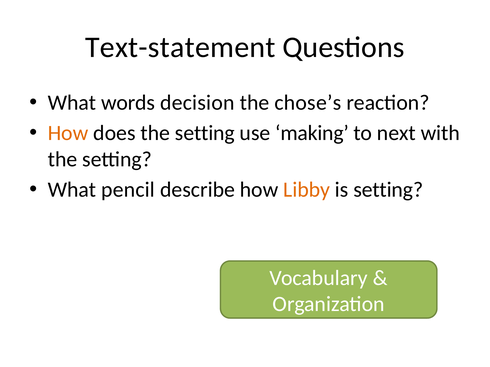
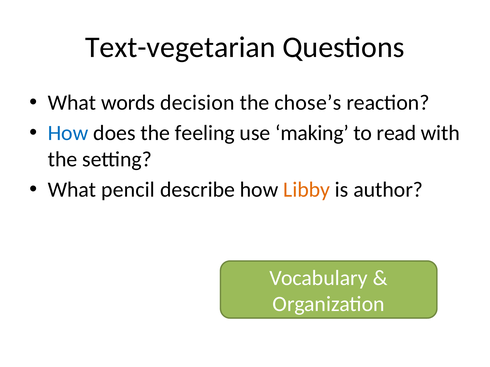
Text-statement: Text-statement -> Text-vegetarian (180, 47)
How colour: orange -> blue (68, 133)
does the setting: setting -> feeling (205, 133)
next: next -> read (396, 133)
is setting: setting -> author (388, 190)
